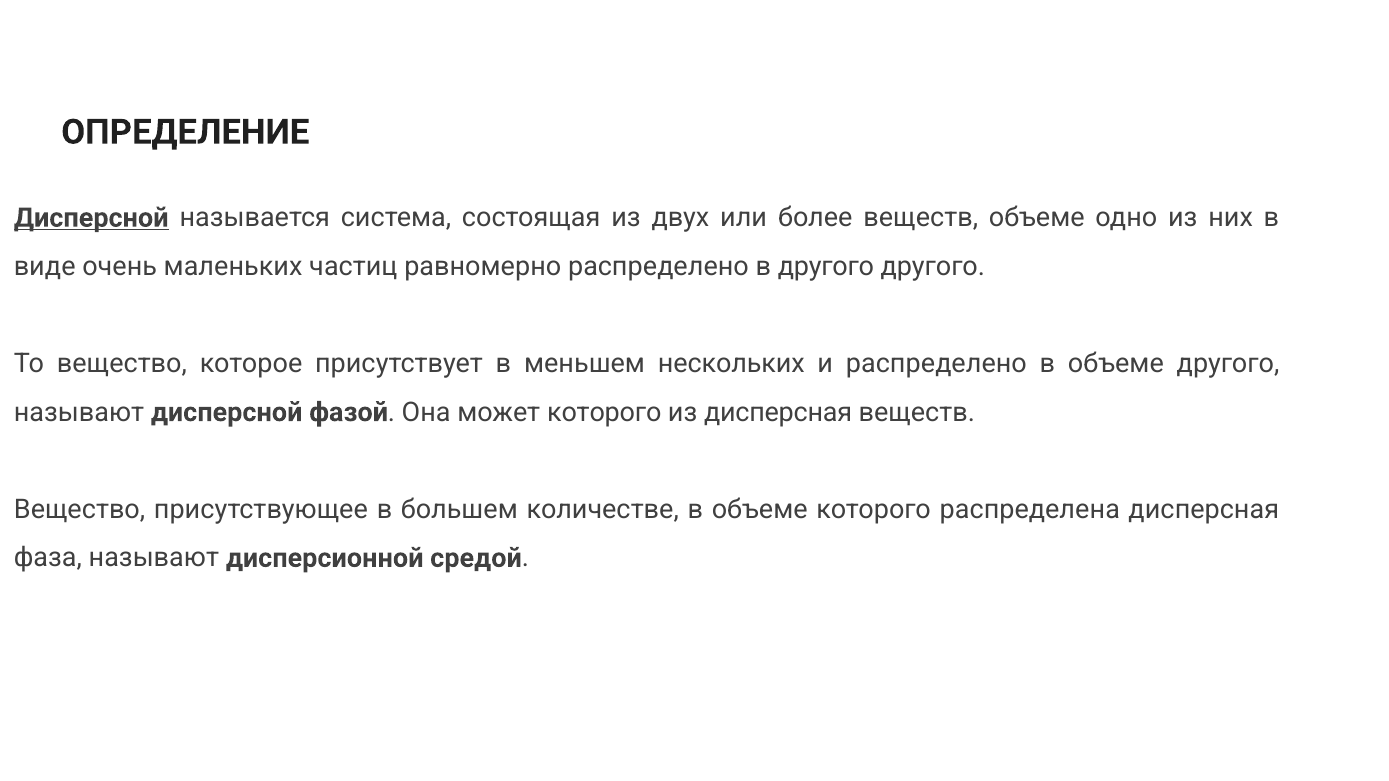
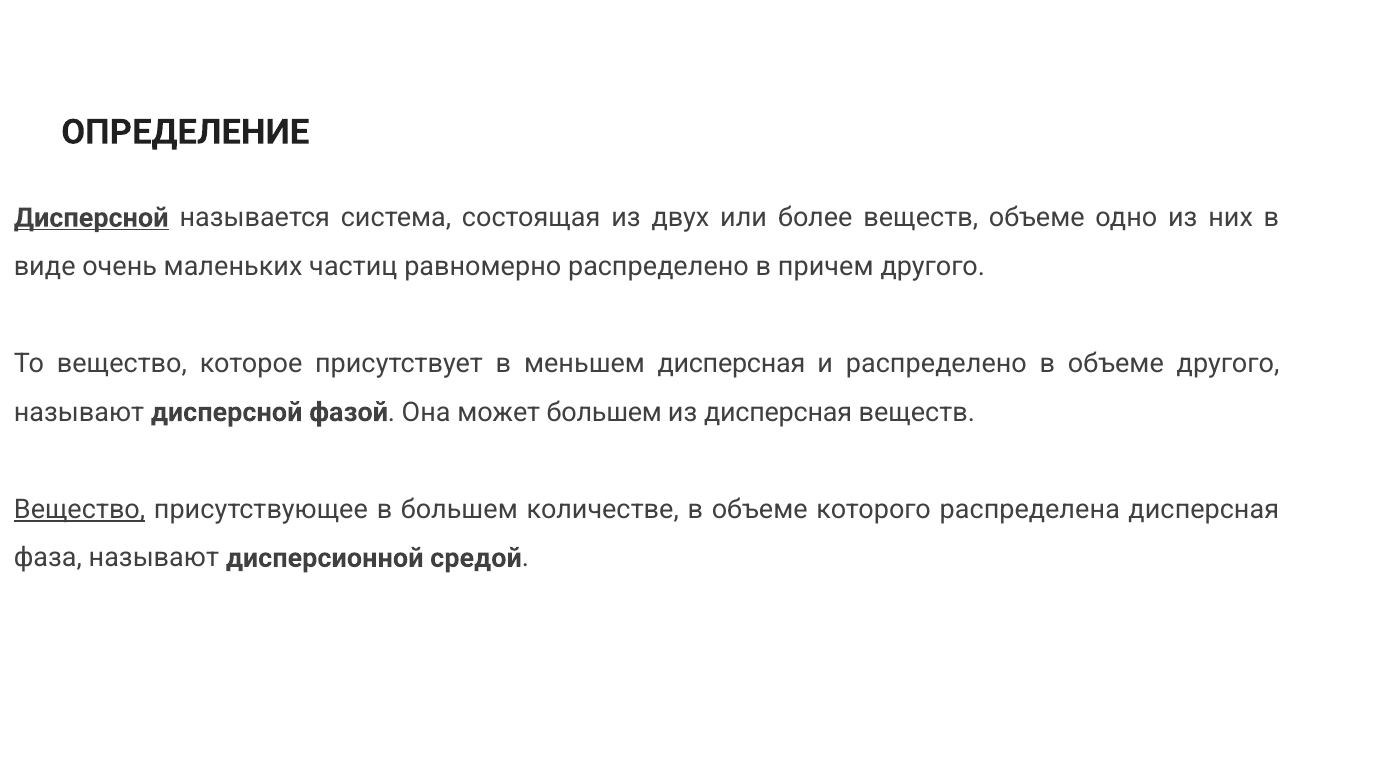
в другого: другого -> причем (826, 267)
меньшем нескольких: нескольких -> дисперсная (731, 364)
может которого: которого -> большем (604, 412)
Вещество underline: none -> present (80, 510)
